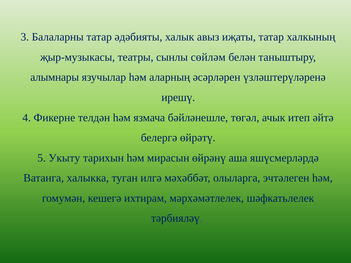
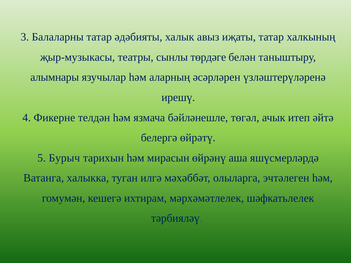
сөйләм: сөйләм -> төрдәге (208, 57)
Укыту: Укыту -> Бурыч (64, 158)
